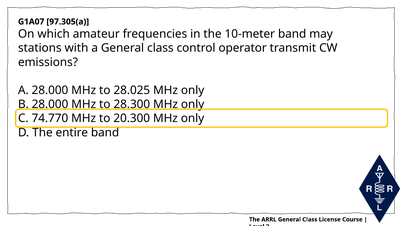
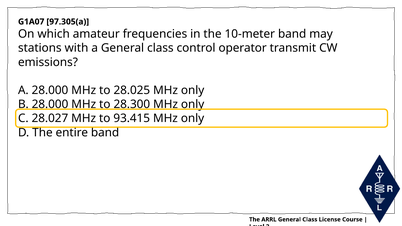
74.770: 74.770 -> 28.027 (50, 118)
20.300: 20.300 -> 93.415 (132, 118)
